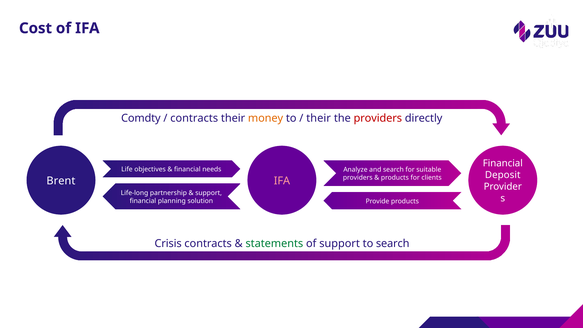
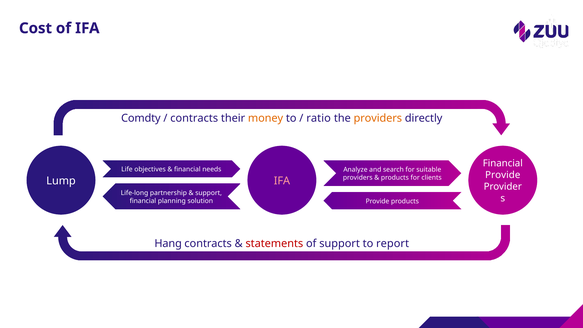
their: their -> ratio (319, 118)
providers colour: red -> orange (378, 118)
Deposit: Deposit -> Provide (503, 175)
Brent: Brent -> Lump (61, 181)
Crisis: Crisis -> Hang (168, 243)
statements colour: green -> red (274, 243)
to search: search -> report (393, 243)
